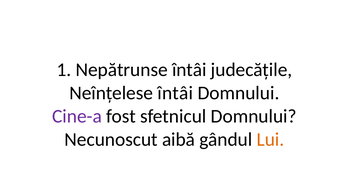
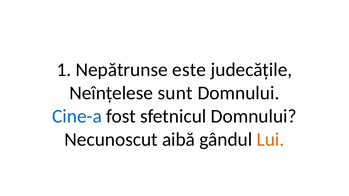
Nepătrunse întâi: întâi -> este (189, 70)
Neînțelese întâi: întâi -> sunt (175, 93)
Cine-a colour: purple -> blue (77, 116)
